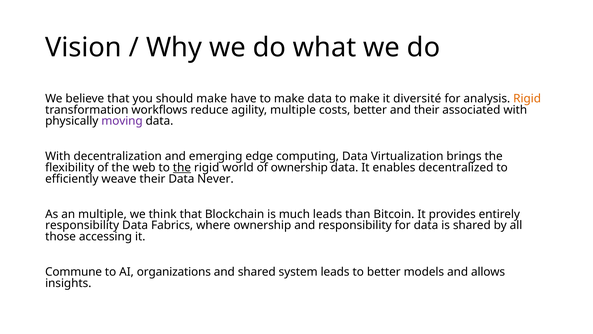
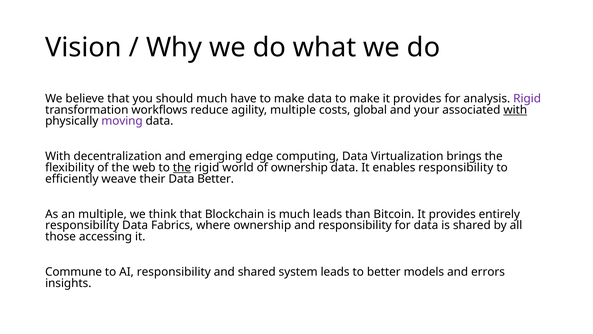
should make: make -> much (212, 98)
make it diversité: diversité -> provides (417, 98)
Rigid colour: orange -> purple (527, 98)
costs better: better -> global (370, 110)
and their: their -> your (427, 110)
with underline: none -> present (515, 110)
enables decentralized: decentralized -> responsibility (456, 167)
Data Never: Never -> Better (216, 179)
AI organizations: organizations -> responsibility (174, 272)
allows: allows -> errors (488, 272)
